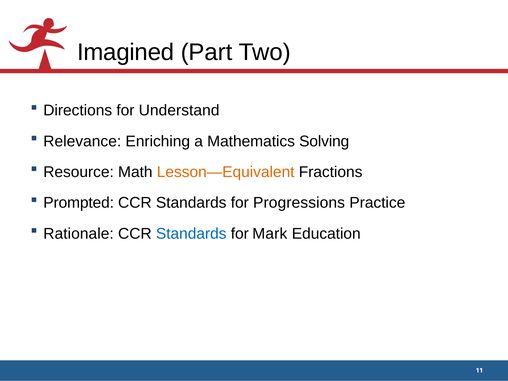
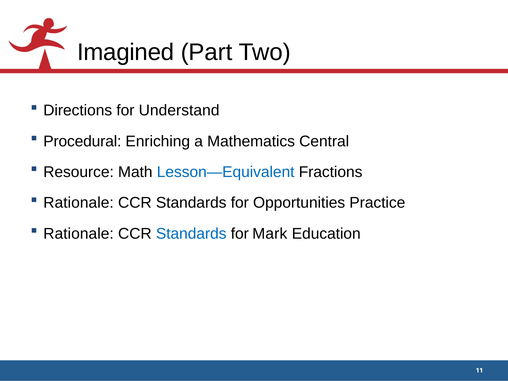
Relevance: Relevance -> Procedural (82, 141)
Solving: Solving -> Central (324, 141)
Lesson—Equivalent colour: orange -> blue (226, 172)
Prompted: Prompted -> Rationale (79, 203)
Progressions: Progressions -> Opportunities (299, 203)
